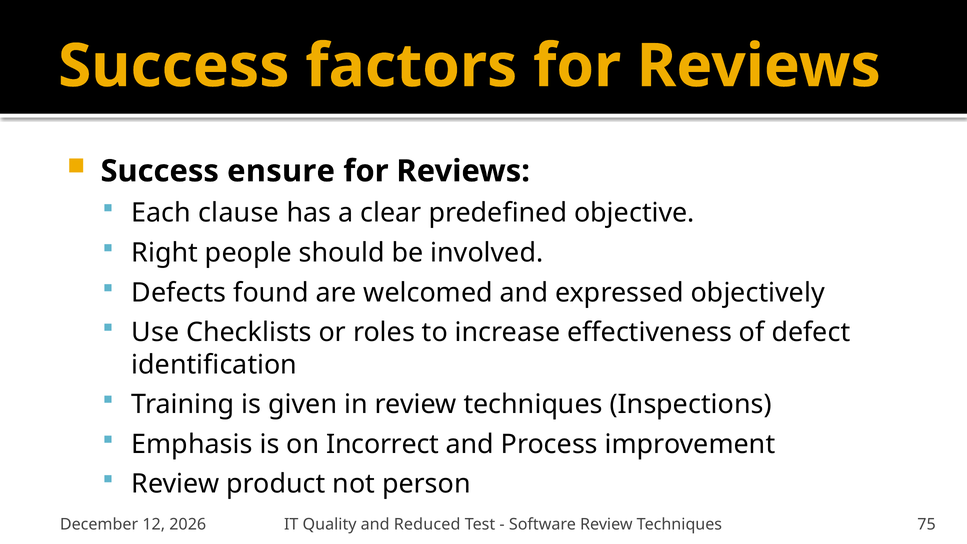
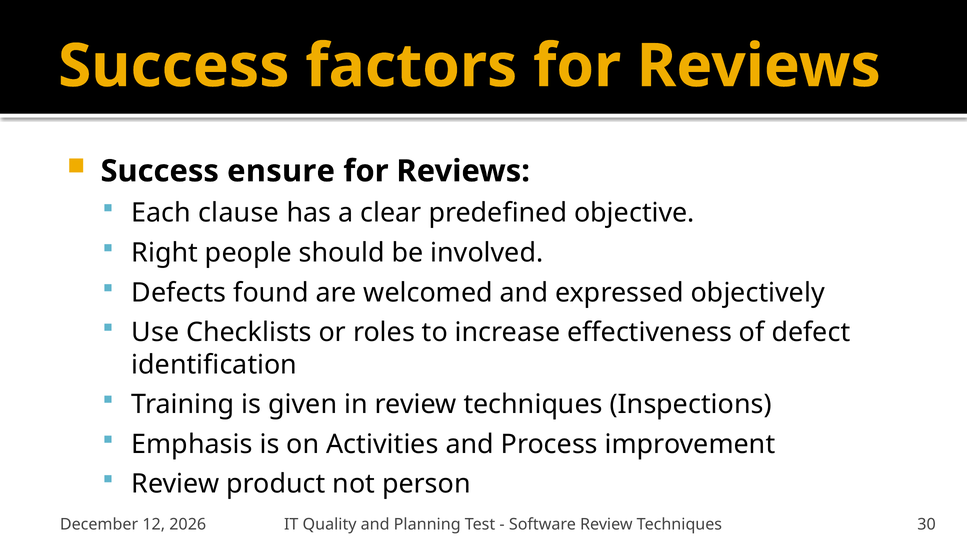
Incorrect: Incorrect -> Activities (382, 444)
Reduced: Reduced -> Planning (427, 524)
75: 75 -> 30 (927, 524)
